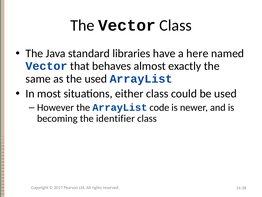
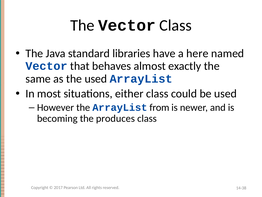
code: code -> from (159, 107)
identifier: identifier -> produces (115, 118)
